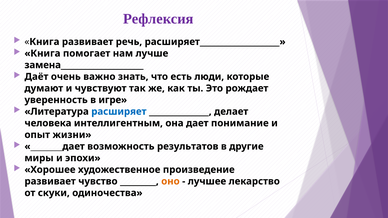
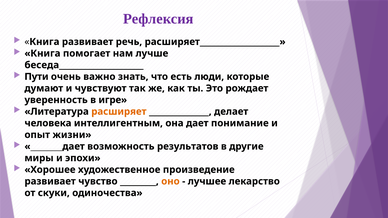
замена_____________________: замена_____________________ -> беседа_____________________ (84, 65)
Даёт: Даёт -> Пути (36, 77)
расширяет colour: blue -> orange (119, 112)
